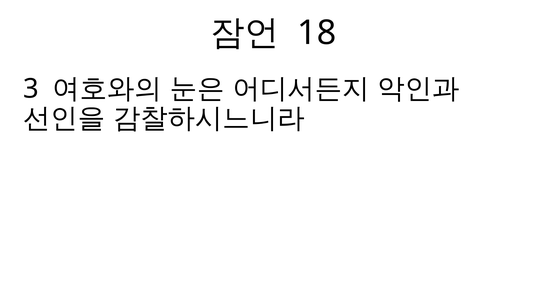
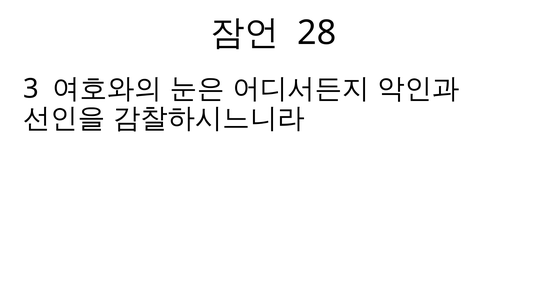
18: 18 -> 28 (317, 33)
